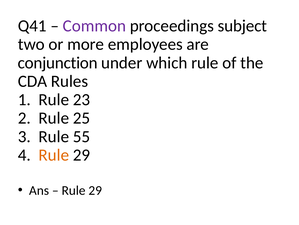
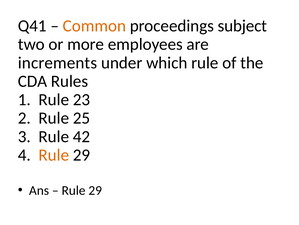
Common colour: purple -> orange (94, 26)
conjunction: conjunction -> increments (58, 63)
55: 55 -> 42 (82, 136)
